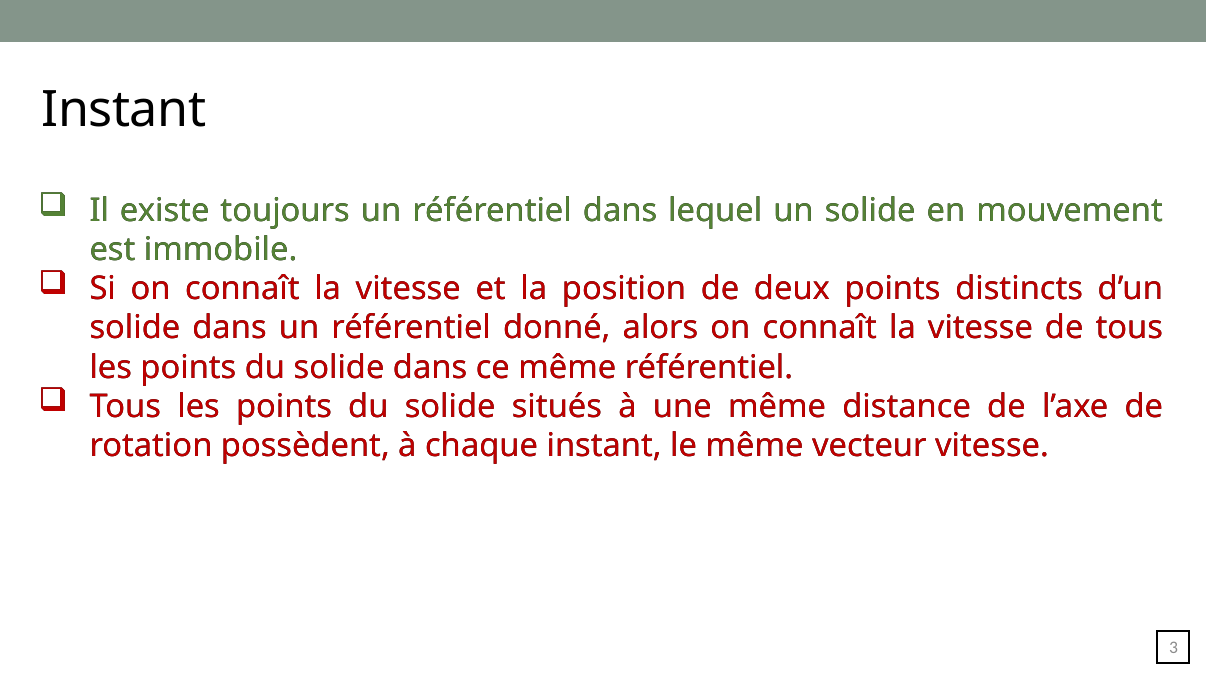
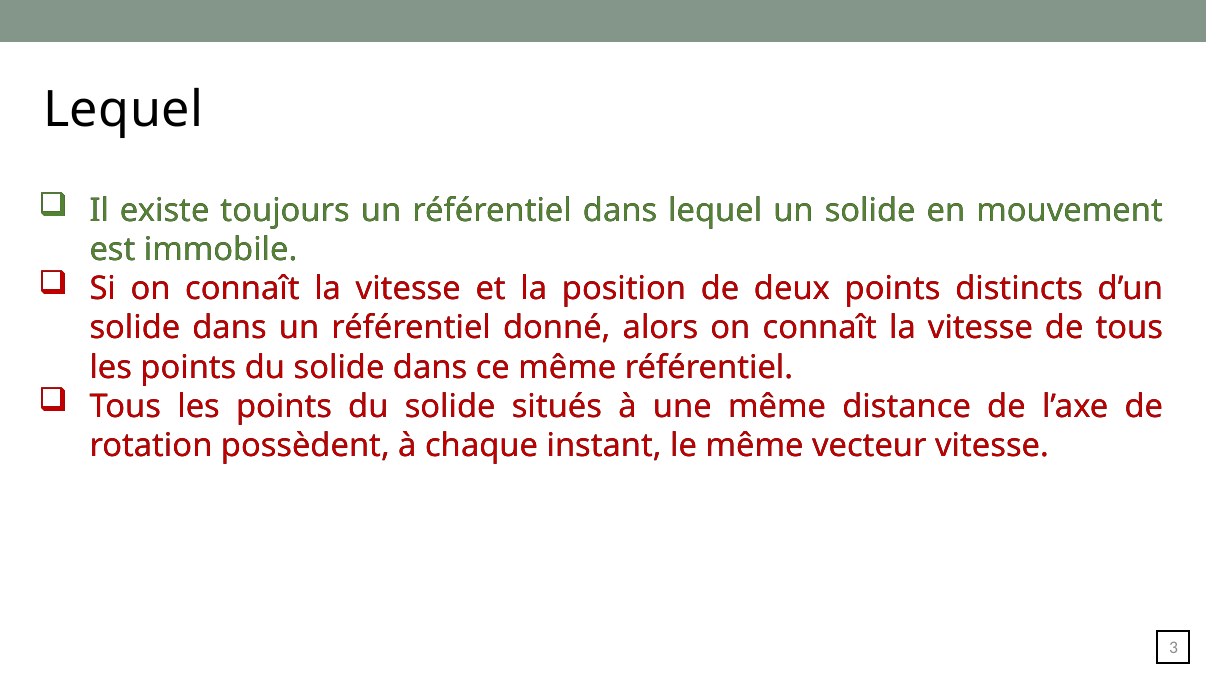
Instant: Instant -> Lequel (123, 110)
